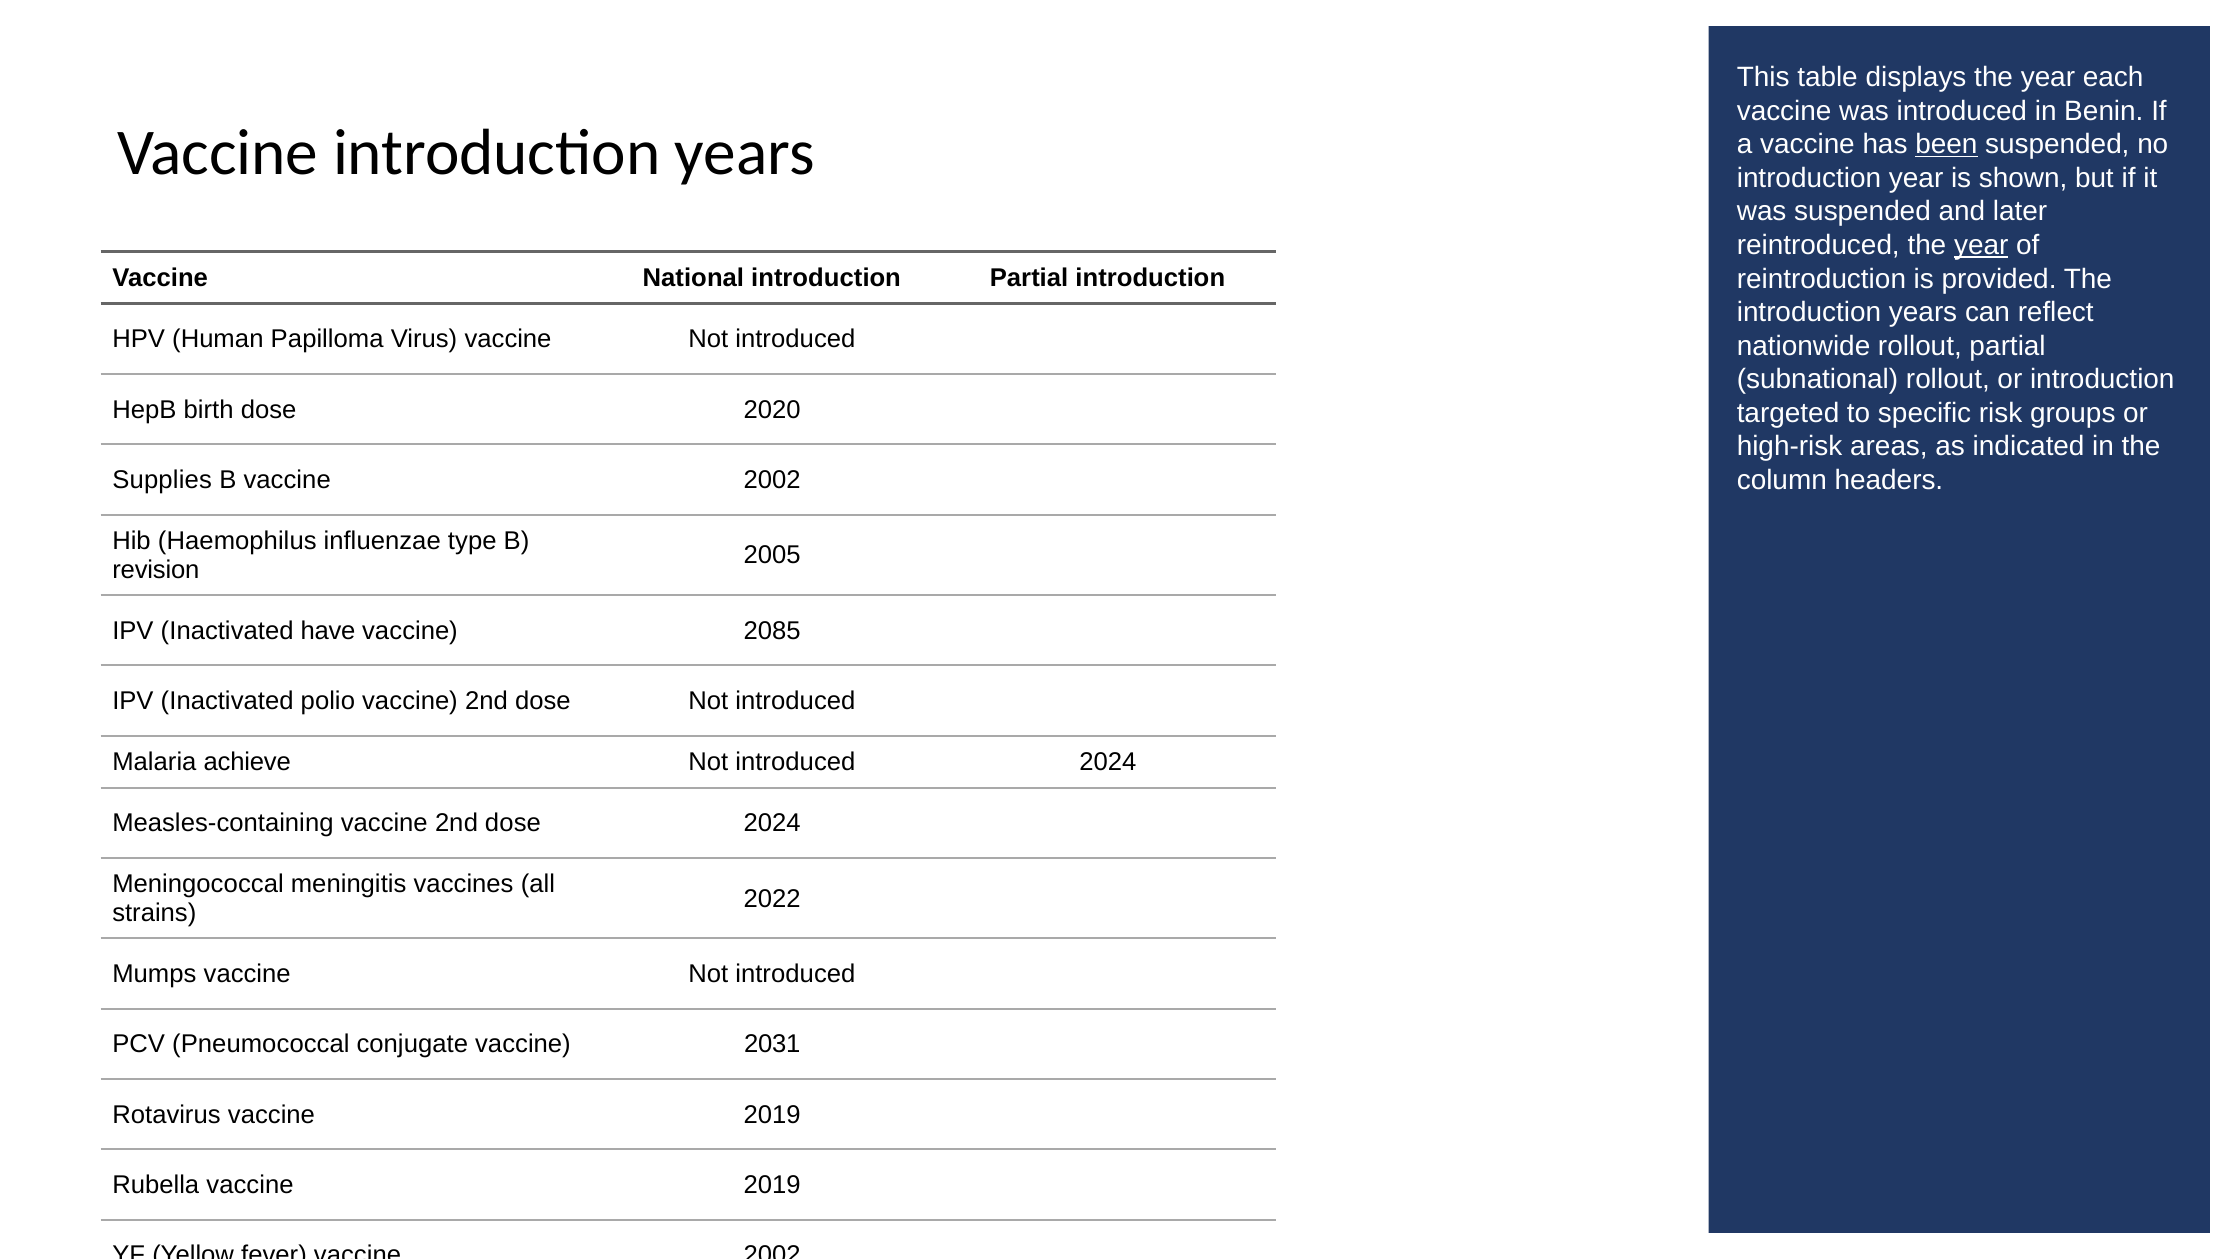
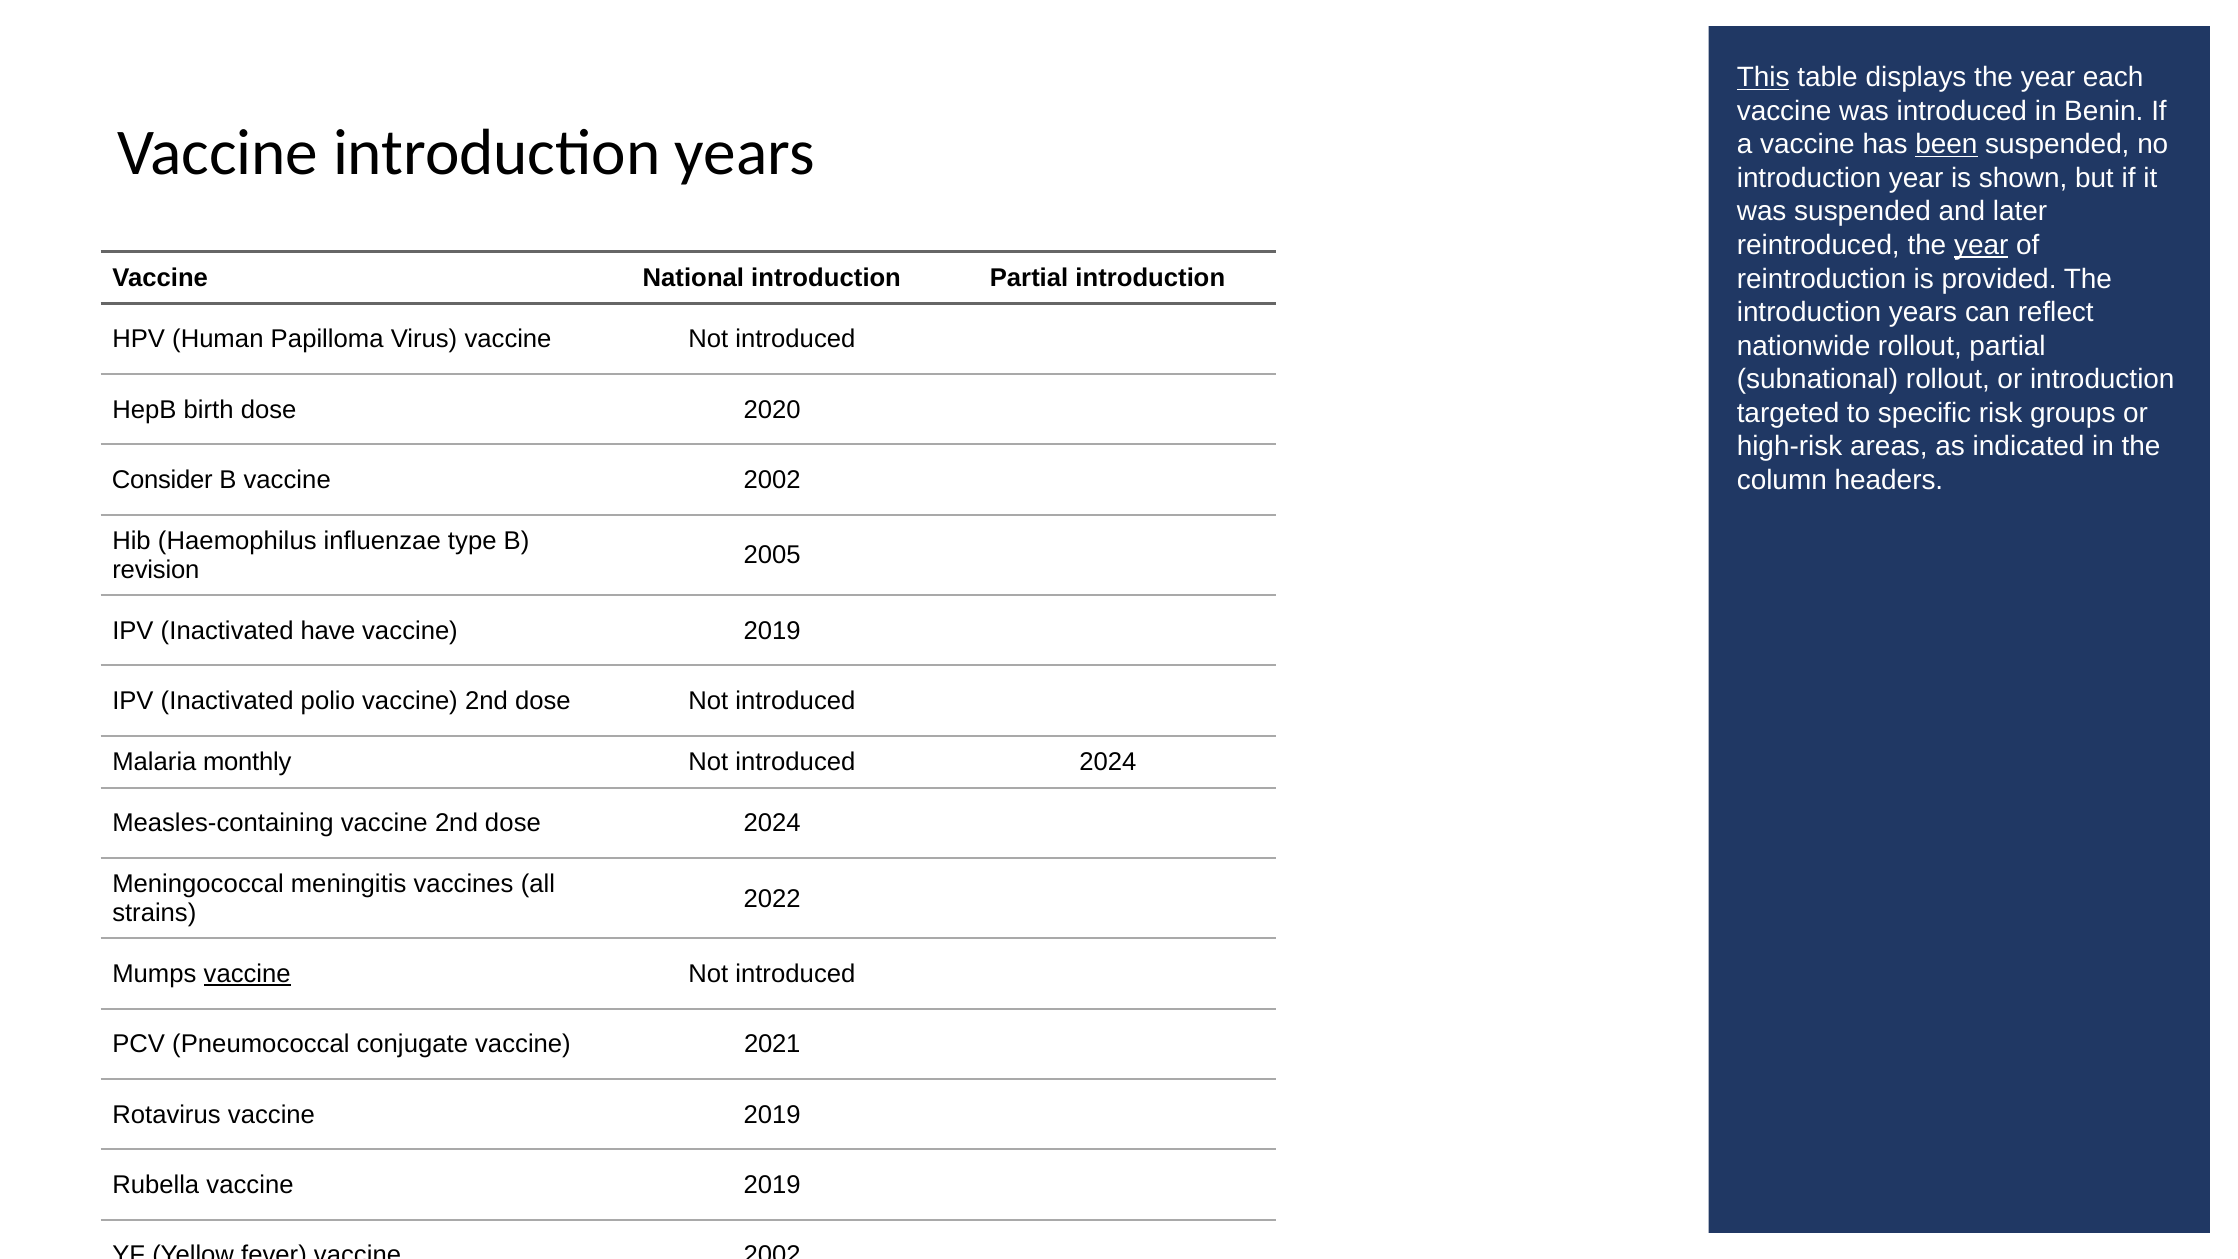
This underline: none -> present (1763, 77)
Supplies: Supplies -> Consider (162, 480)
2085: 2085 -> 2019 (772, 631)
achieve: achieve -> monthly (247, 762)
vaccine underline: none -> present (247, 974)
2031: 2031 -> 2021 (772, 1044)
